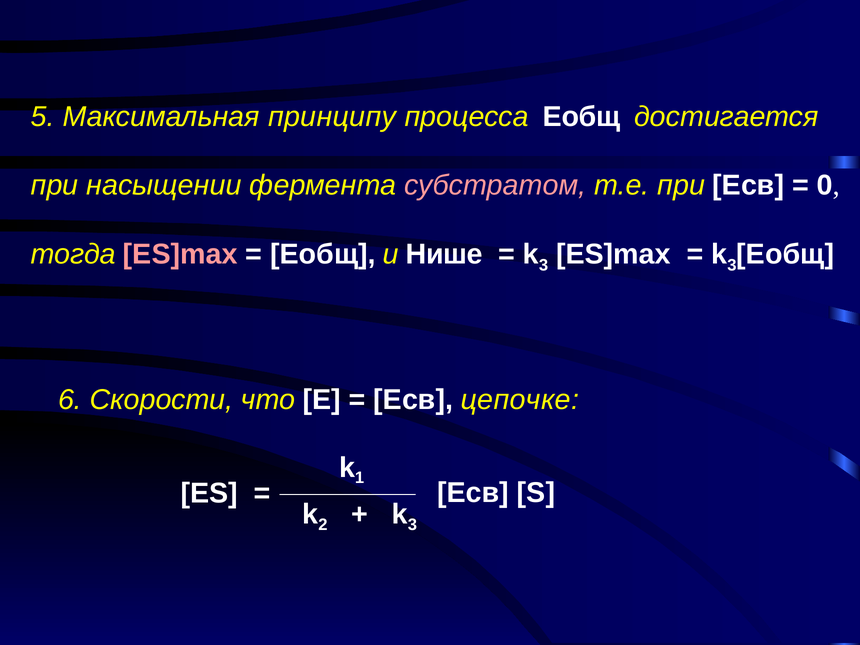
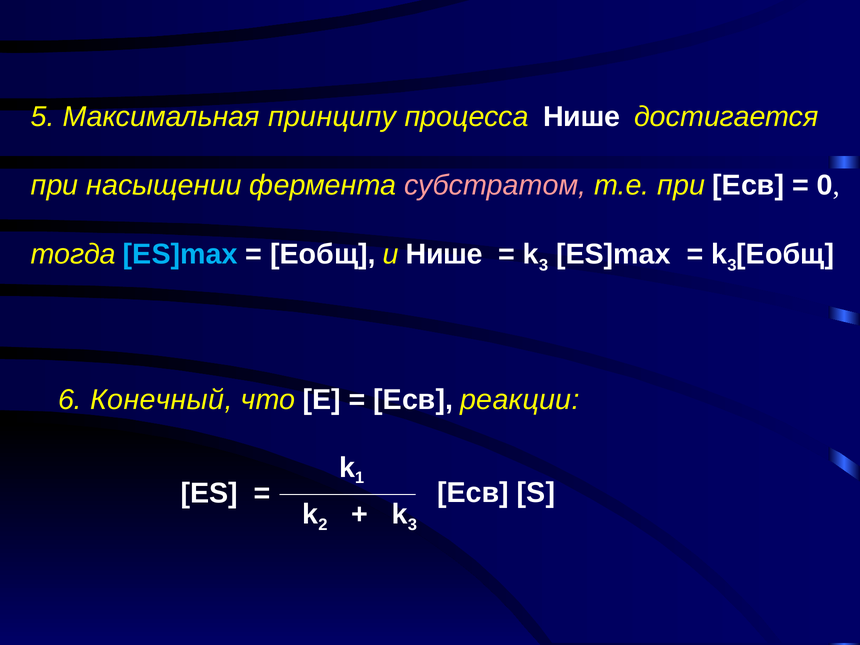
процесса Eобщ: Eобщ -> Нише (582, 117)
ES]max colour: pink -> light blue (180, 254)
Скорости: Скорости -> Конечный (161, 400)
цепочке: цепочке -> реакции (520, 400)
